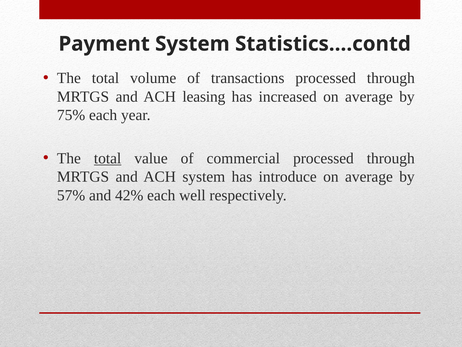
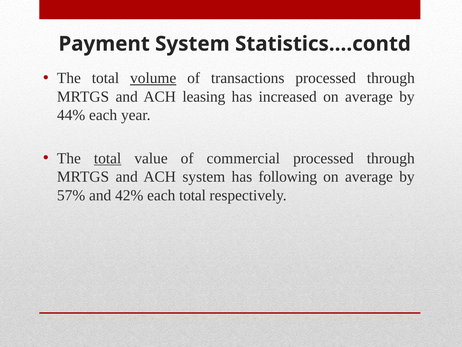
volume underline: none -> present (153, 78)
75%: 75% -> 44% (71, 115)
introduce: introduce -> following (288, 177)
each well: well -> total (192, 195)
